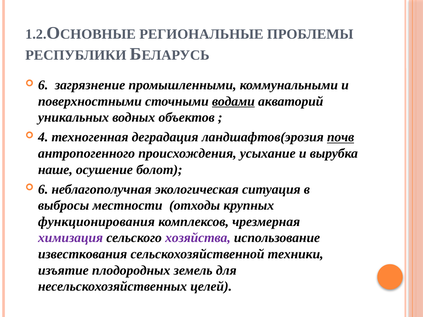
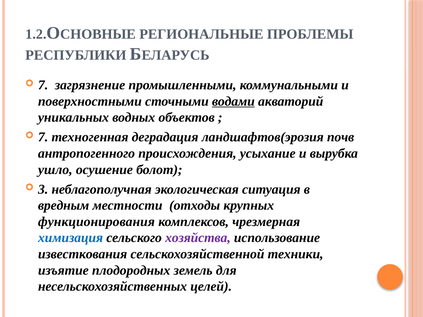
6: 6 -> 7 (43, 85)
4: 4 -> 7 (43, 137)
почв underline: present -> none (341, 137)
наше: наше -> ушло (55, 170)
6: 6 -> 3 (43, 189)
выбросы: выбросы -> вредным (64, 206)
химизация colour: purple -> blue (71, 238)
